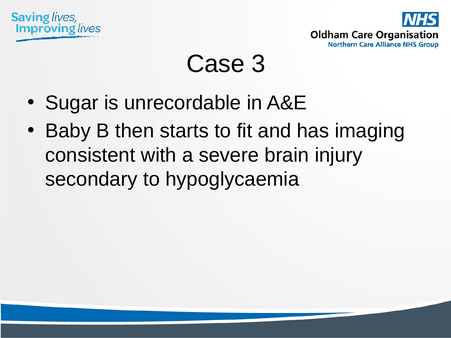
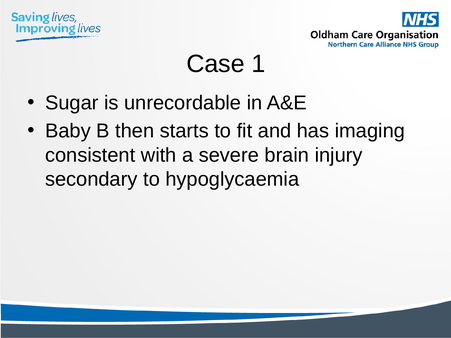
3: 3 -> 1 (259, 64)
